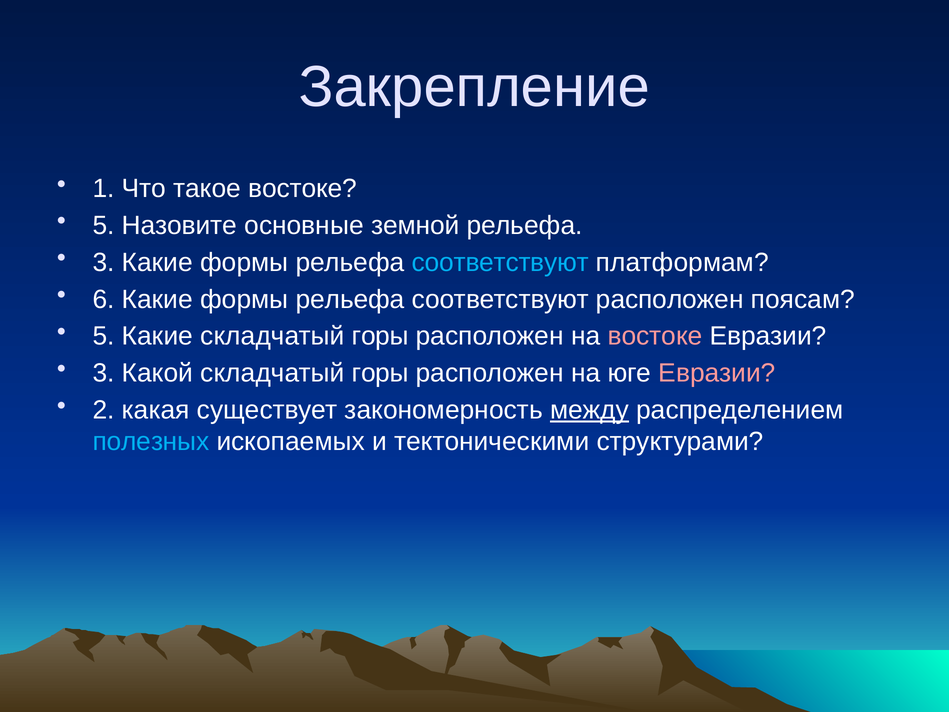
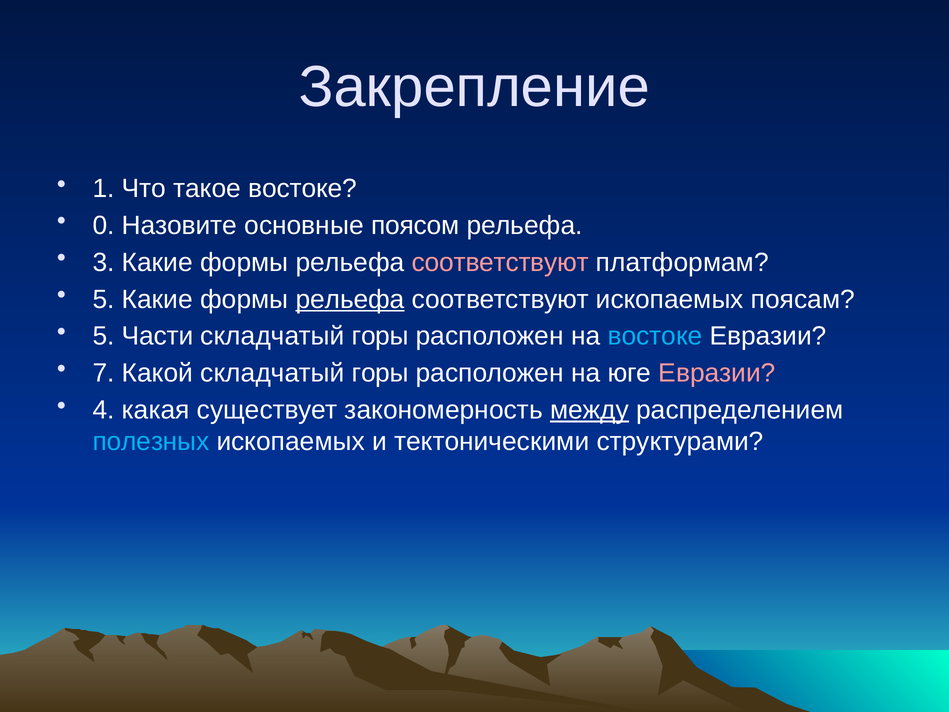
5: 5 -> 0 (103, 225)
земной: земной -> поясом (415, 225)
соответствуют colour: light blue -> pink (500, 262)
6: 6 -> 5 (103, 299)
рельефа underline: none -> present (350, 299)
соответствуют расположен: расположен -> ископаемых (670, 299)
5 Какие: Какие -> Части (158, 336)
востоке colour: pink -> light blue (655, 336)
3: 3 -> 7 (103, 373)
2: 2 -> 4 (103, 410)
